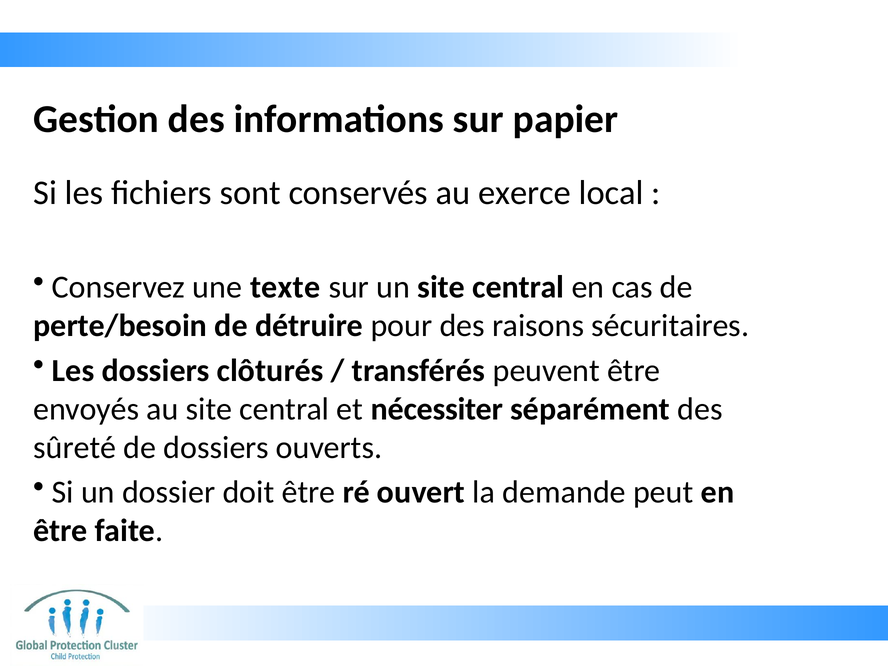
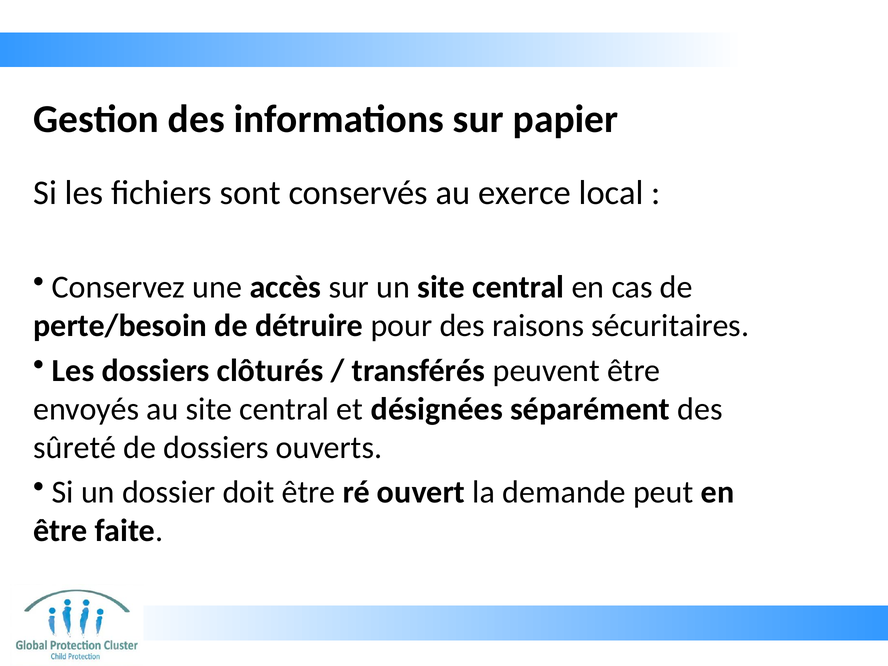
texte: texte -> accès (285, 287)
nécessiter: nécessiter -> désignées (437, 409)
